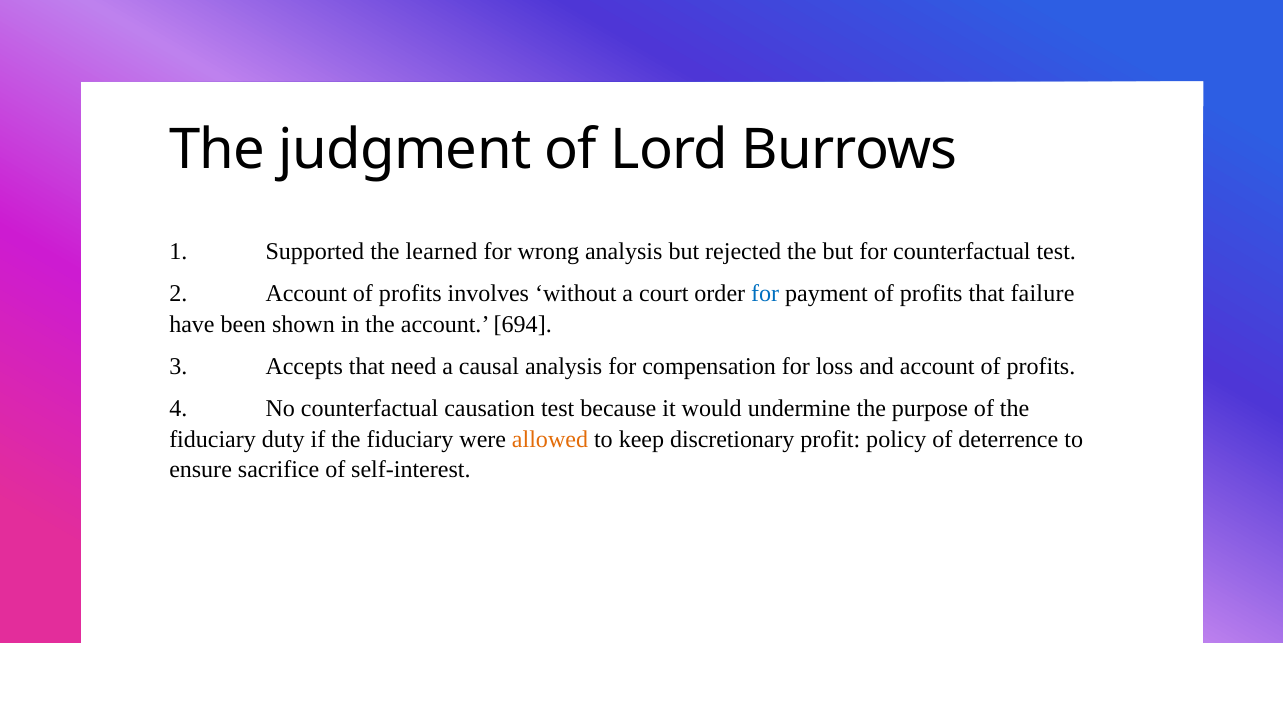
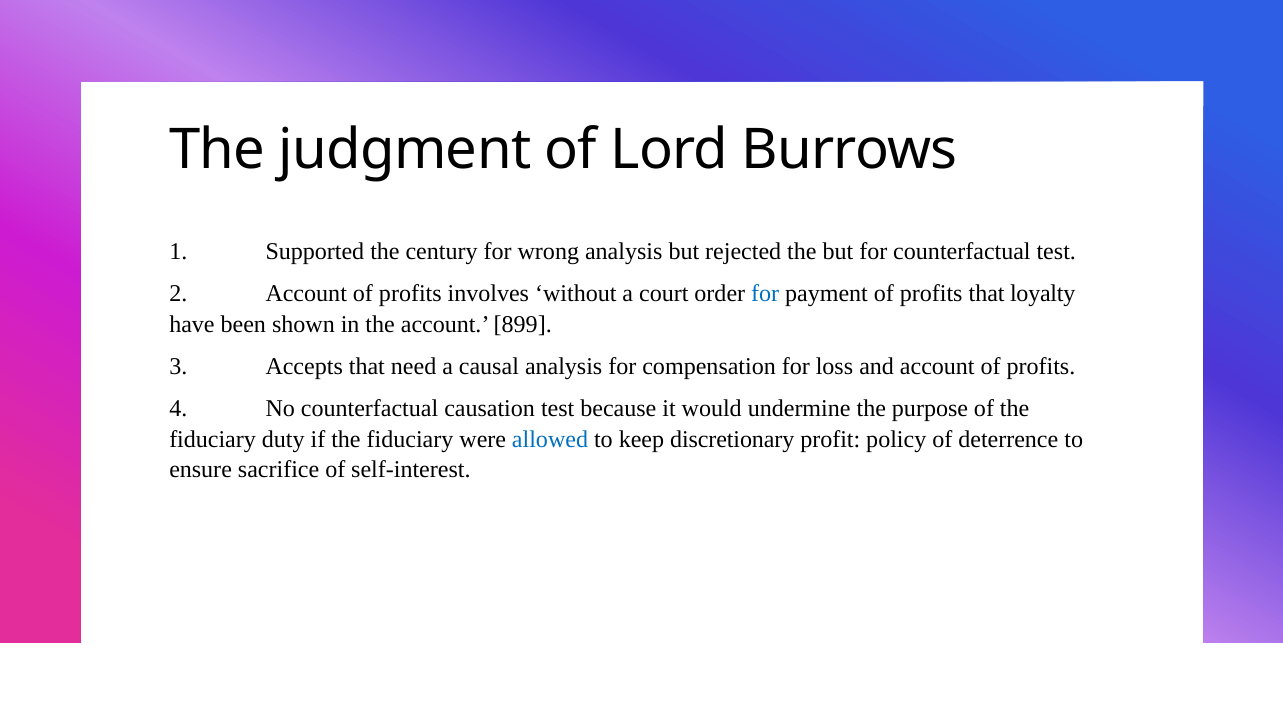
learned: learned -> century (442, 251)
failure: failure -> loyalty (1043, 294)
694: 694 -> 899 (523, 324)
allowed colour: orange -> blue (550, 439)
